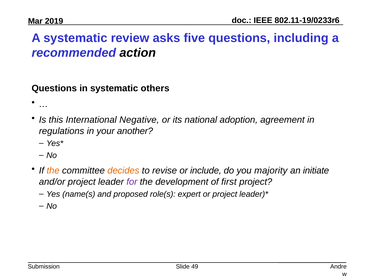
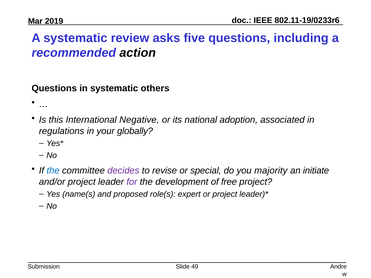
agreement: agreement -> associated (282, 120)
another: another -> globally (135, 131)
the colour: orange -> blue (53, 171)
decides colour: orange -> purple (123, 171)
include: include -> special (206, 171)
first: first -> free (229, 182)
